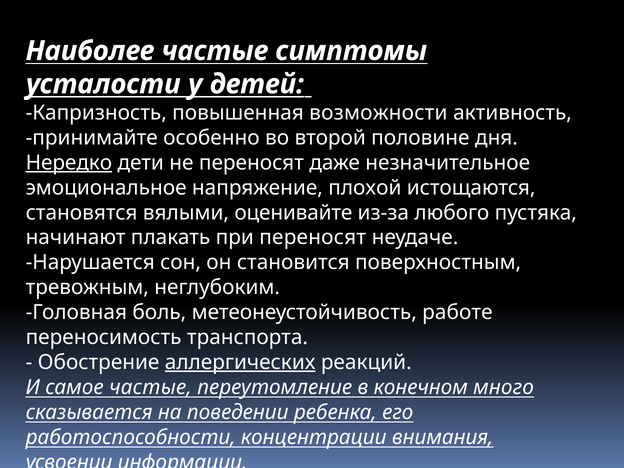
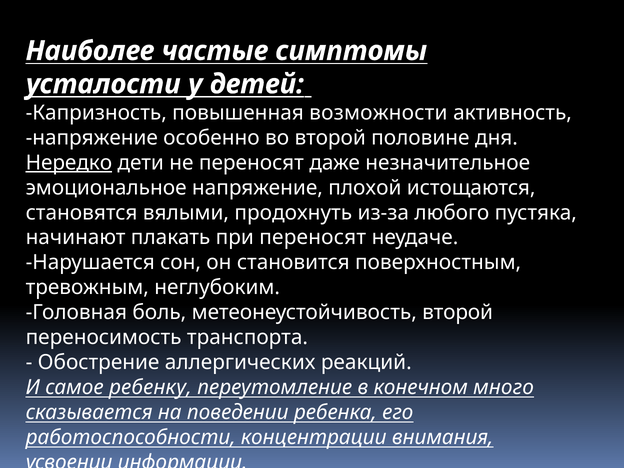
принимайте: принимайте -> напряжение (92, 138)
оценивайте: оценивайте -> продохнуть (293, 213)
метеонеустойчивость работе: работе -> второй (458, 313)
аллергических underline: present -> none (240, 362)
самое частые: частые -> ребенку (150, 387)
